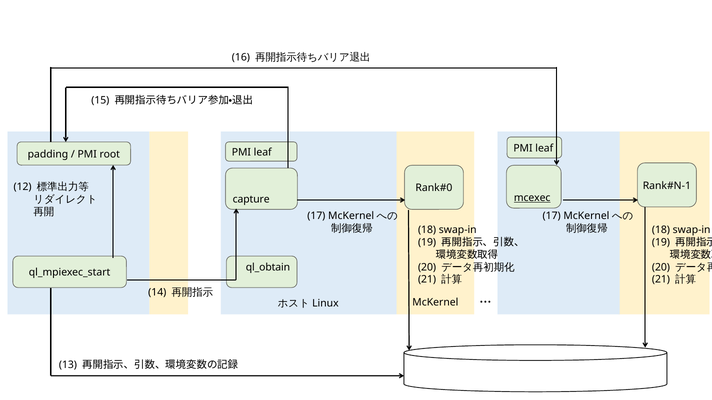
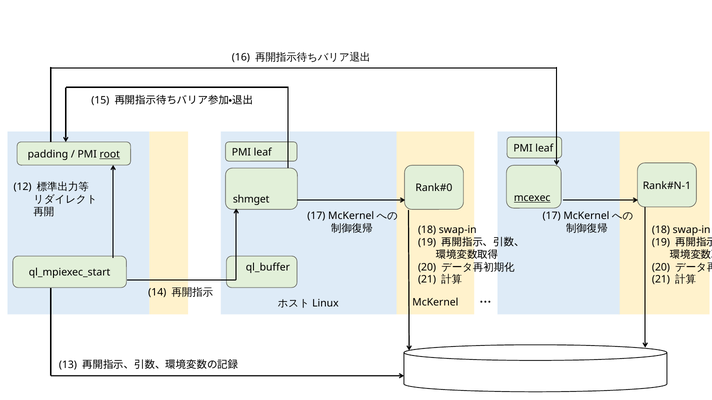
root underline: none -> present (110, 154)
capture: capture -> shmget (251, 199)
ql_obtain: ql_obtain -> ql_buffer (268, 268)
